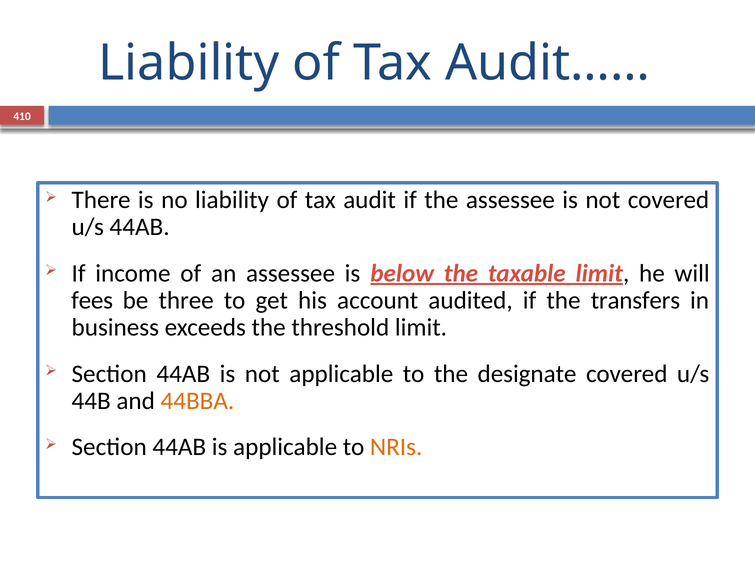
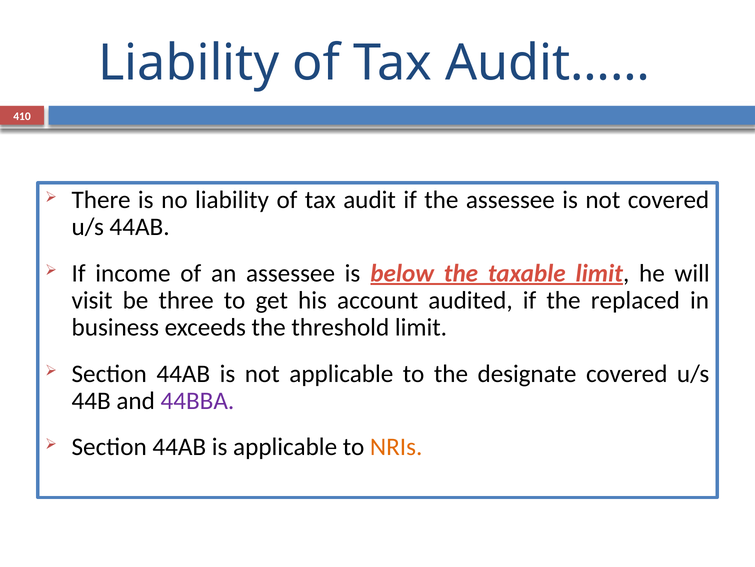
fees: fees -> visit (92, 300)
transfers: transfers -> replaced (635, 300)
44BBA colour: orange -> purple (197, 400)
